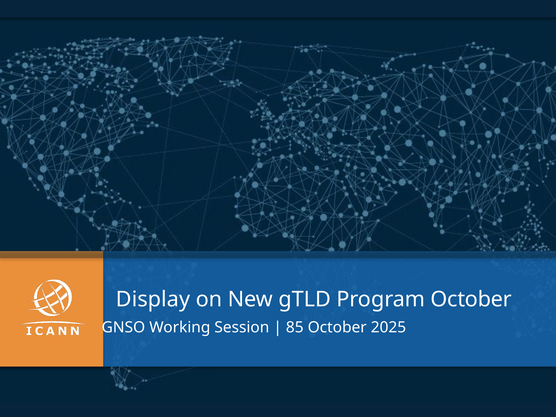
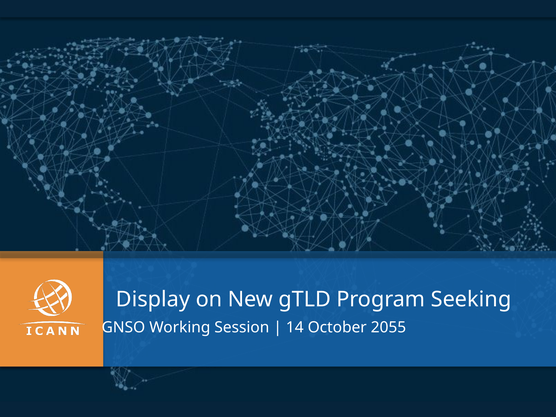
Program October: October -> Seeking (471, 299)
85: 85 -> 14 (295, 327)
2025: 2025 -> 2055 (388, 327)
